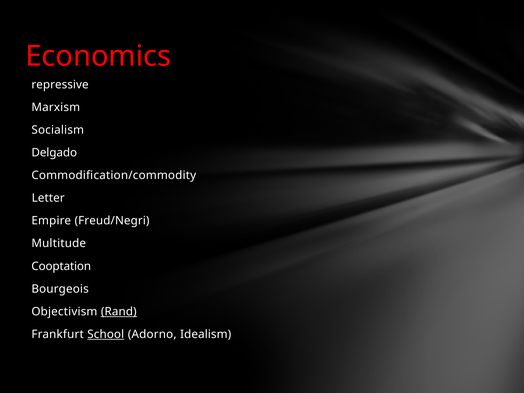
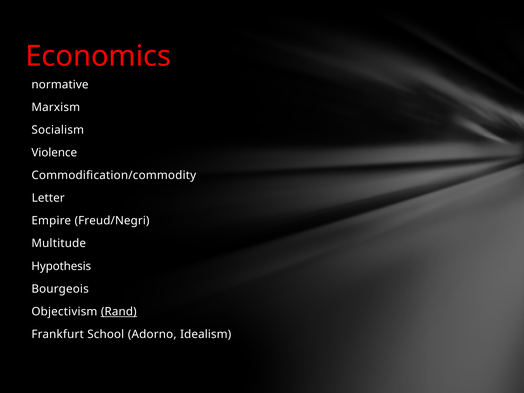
repressive: repressive -> normative (60, 85)
Delgado: Delgado -> Violence (54, 153)
Cooptation: Cooptation -> Hypothesis (61, 266)
School underline: present -> none (106, 334)
